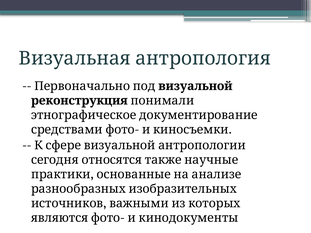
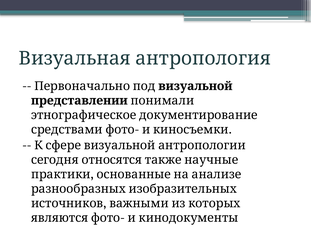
реконструкция: реконструкция -> представлении (79, 101)
